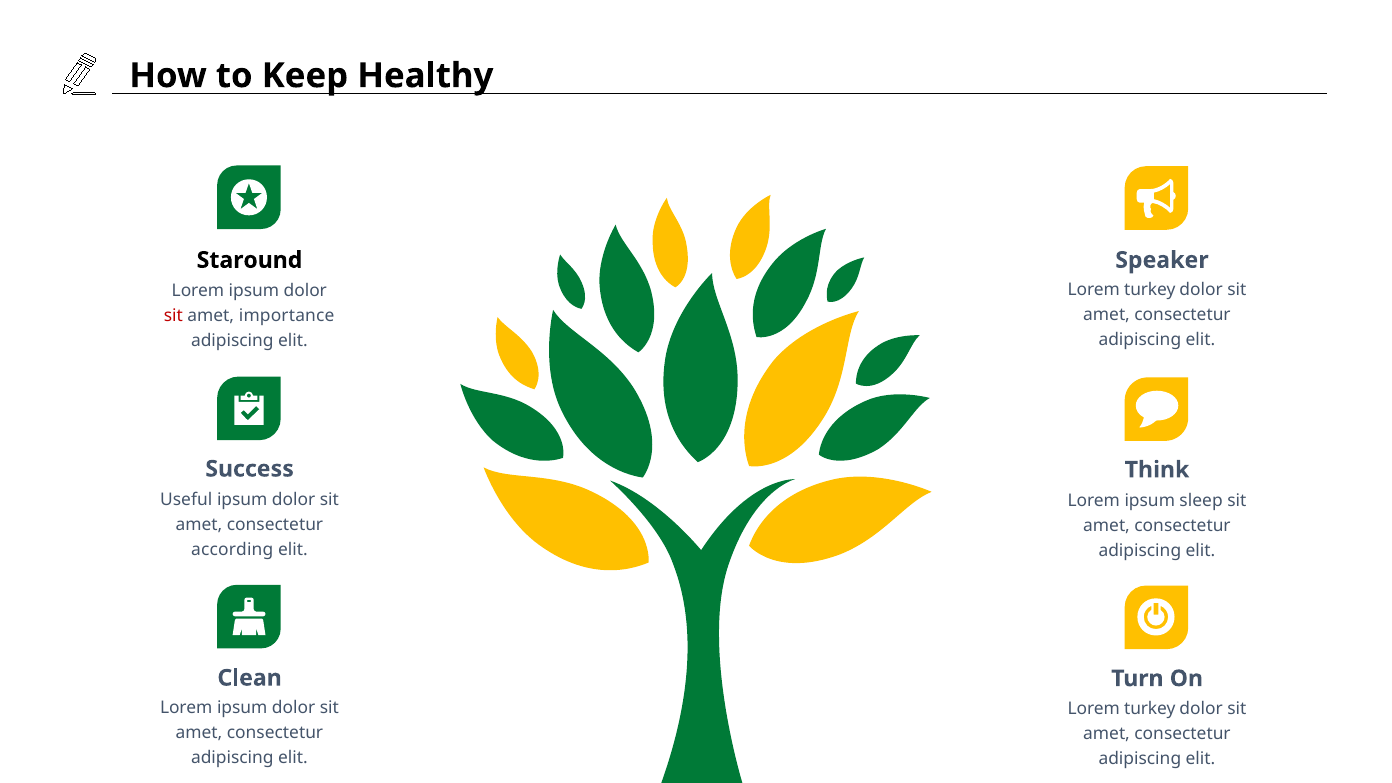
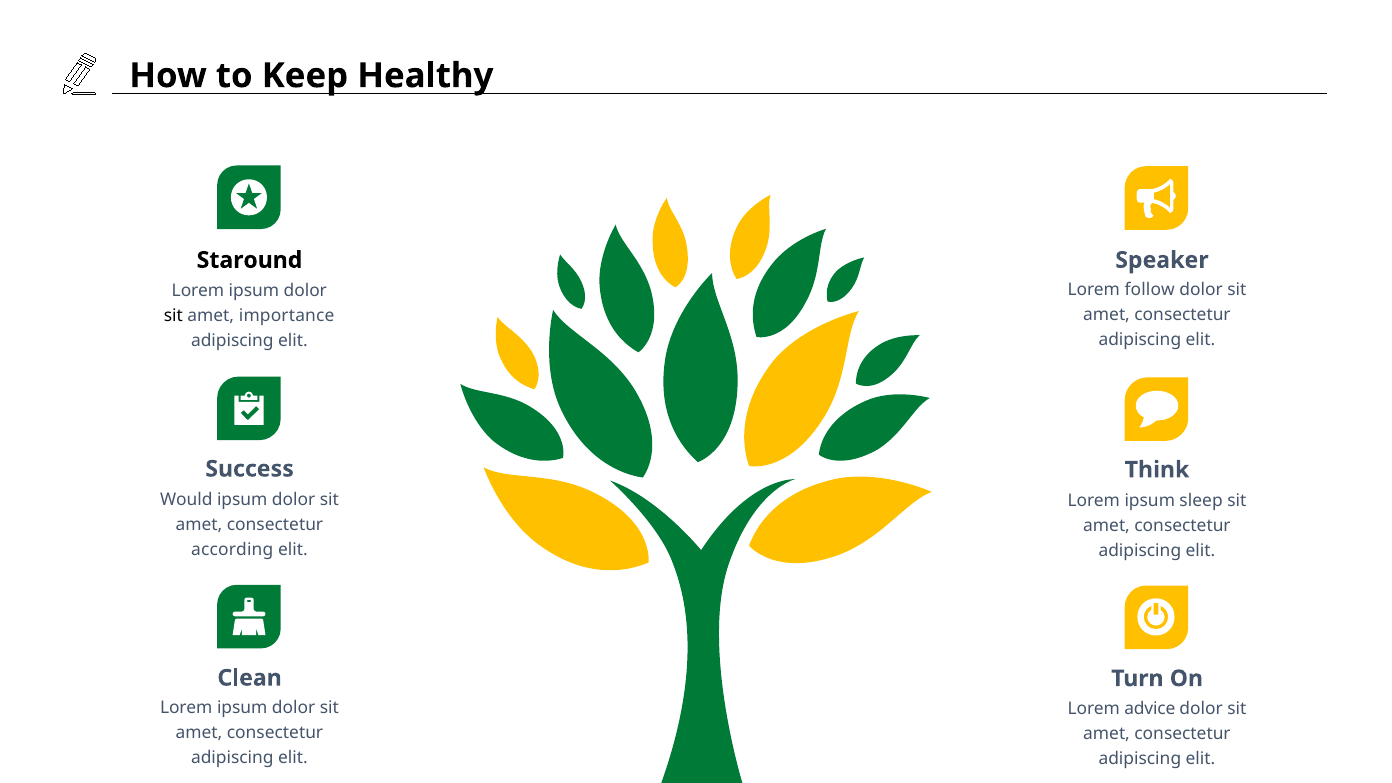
turkey: turkey -> follow (1150, 289)
sit colour: red -> black (173, 316)
Useful: Useful -> Would (186, 500)
turkey: turkey -> advice (1150, 709)
